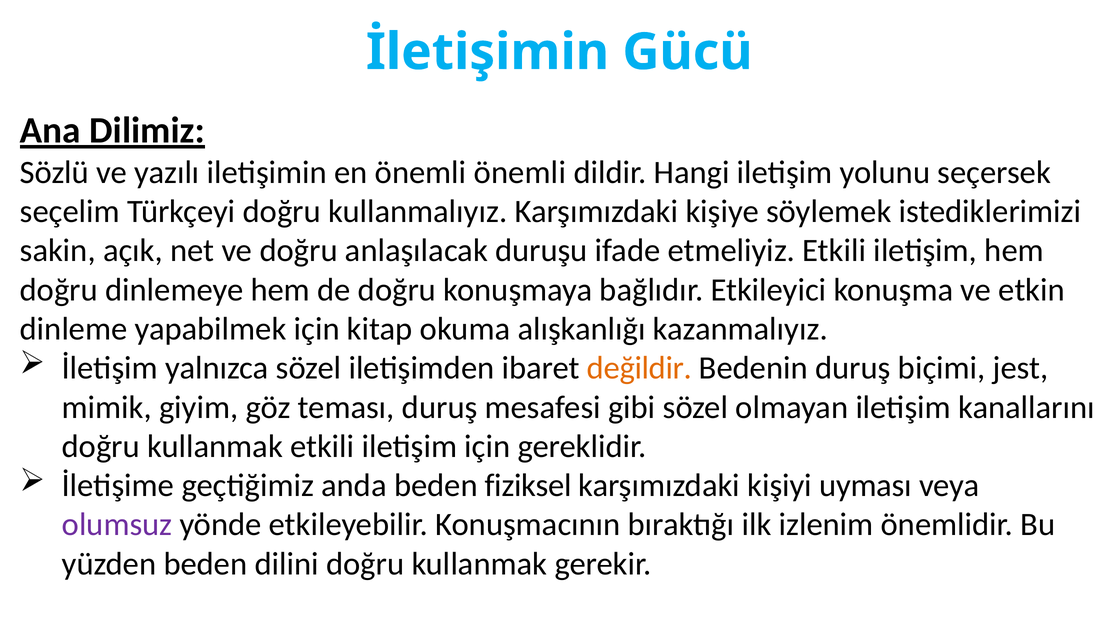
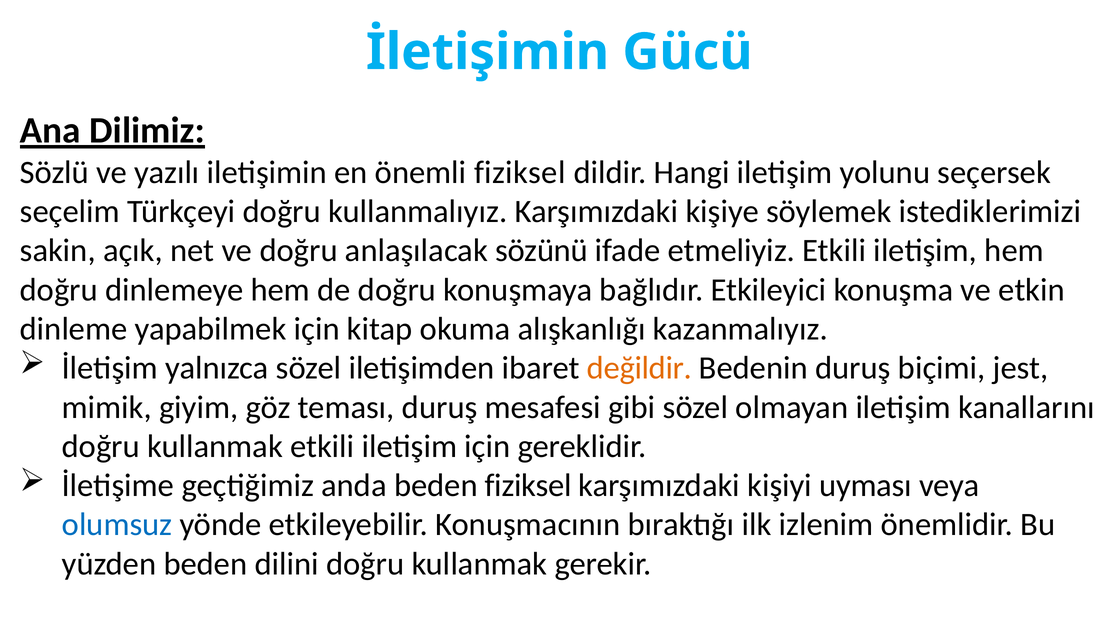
önemli önemli: önemli -> fiziksel (520, 172)
duruşu: duruşu -> sözünü (541, 251)
olumsuz colour: purple -> blue (117, 525)
